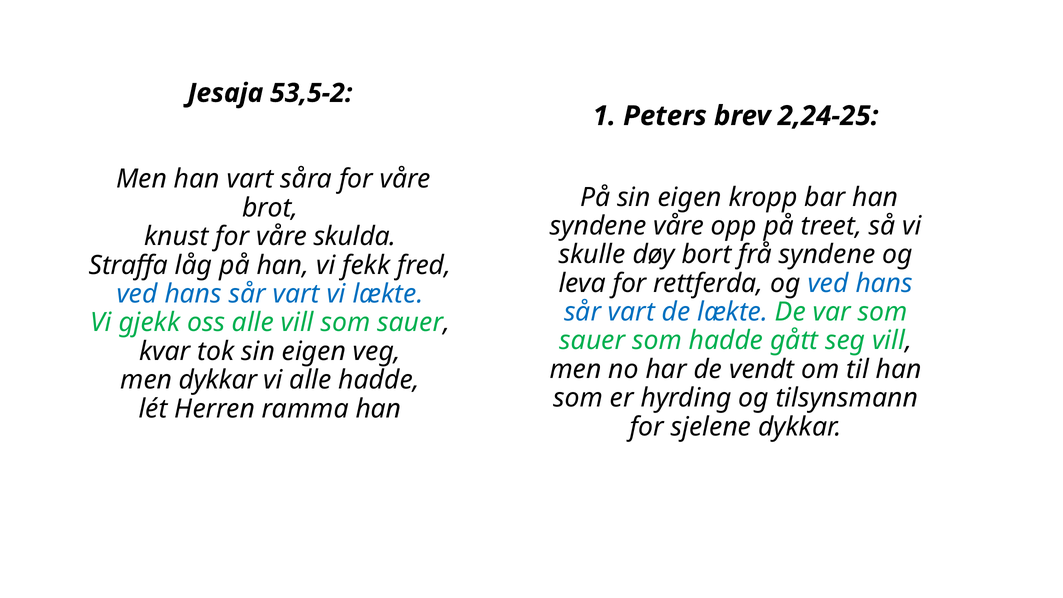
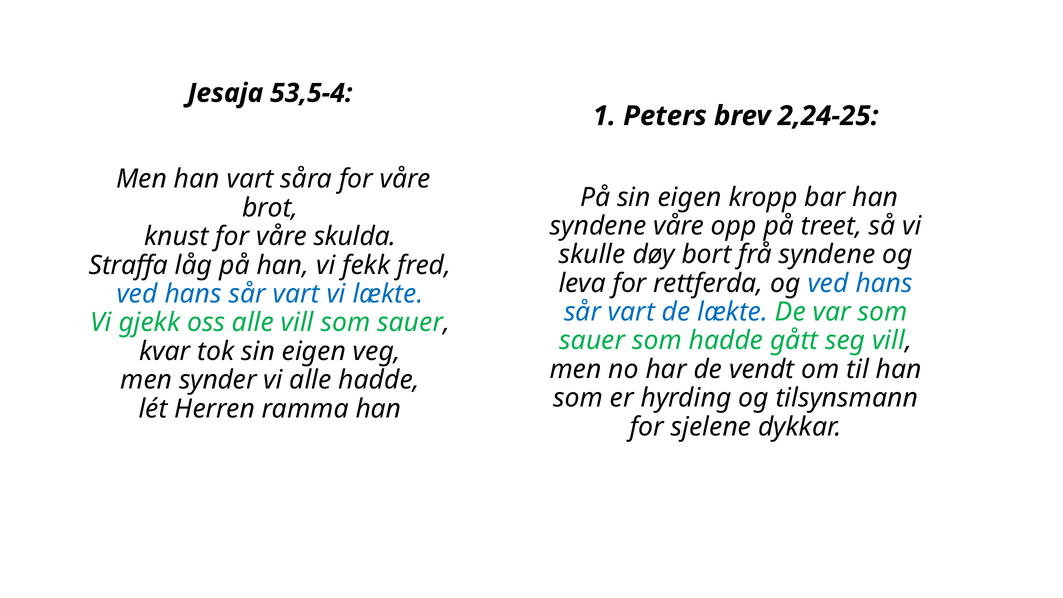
53,5-2: 53,5-2 -> 53,5-4 (311, 93)
men dykkar: dykkar -> synder (218, 380)
